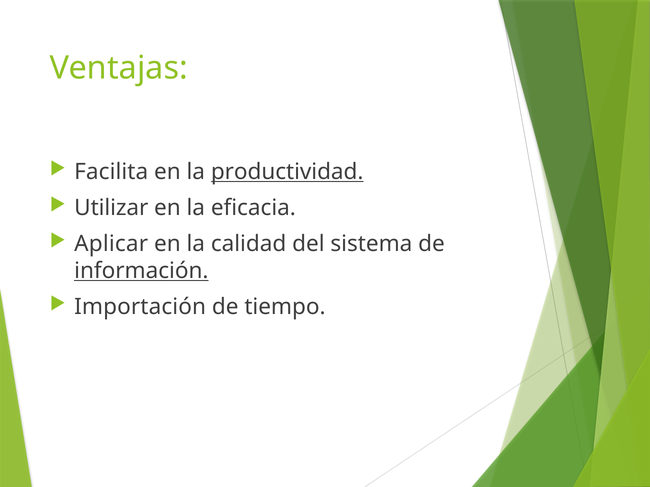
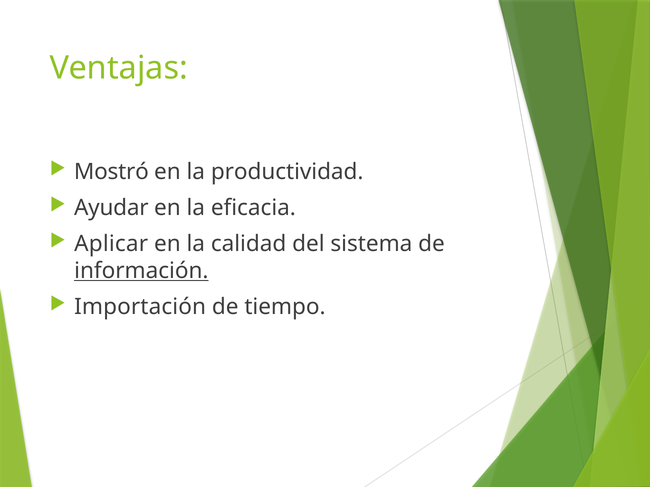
Facilita: Facilita -> Mostró (111, 172)
productividad underline: present -> none (287, 172)
Utilizar: Utilizar -> Ayudar (111, 208)
